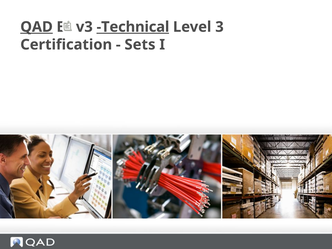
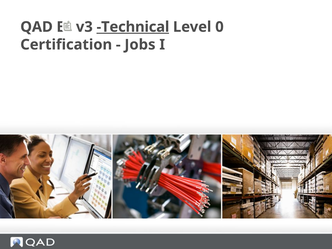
QAD underline: present -> none (37, 27)
3: 3 -> 0 (219, 27)
Sets: Sets -> Jobs (140, 45)
